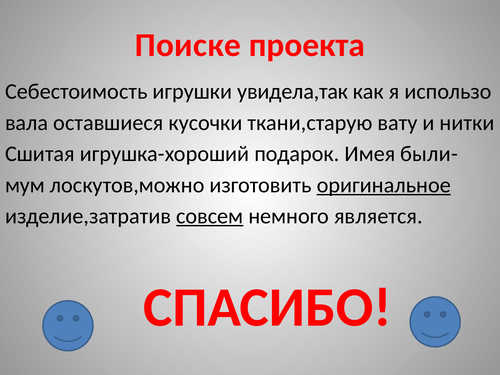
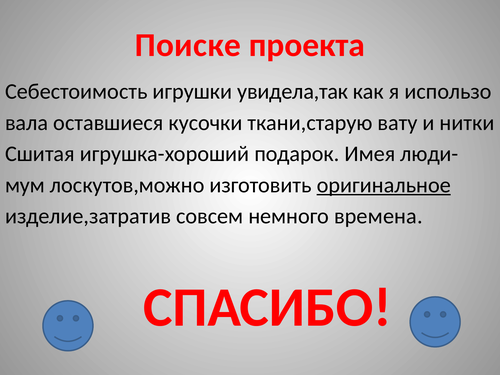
были-: были- -> люди- (429, 154)
совсем underline: present -> none (210, 216)
является: является -> времена (378, 216)
